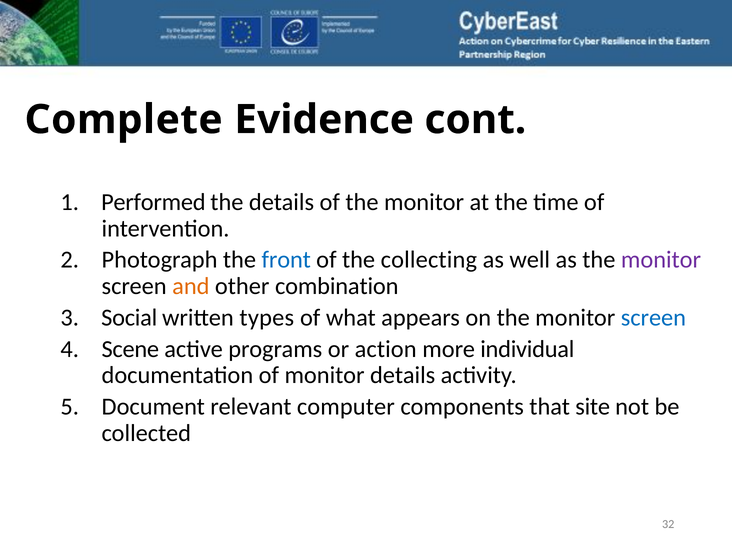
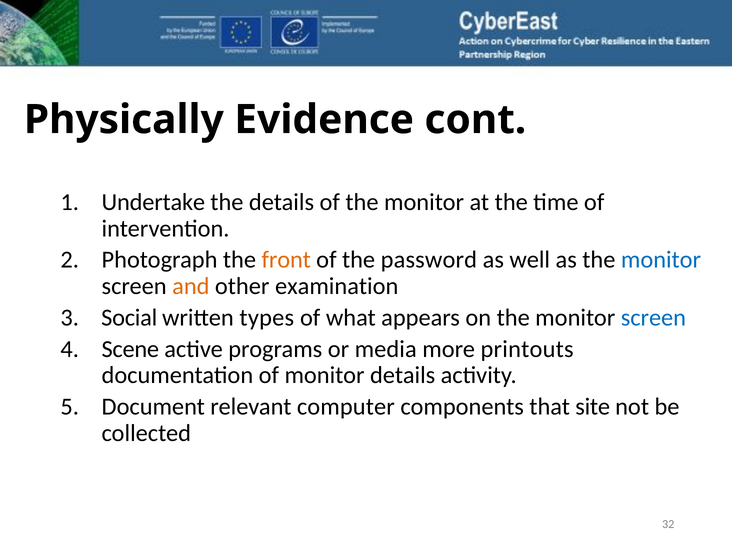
Complete: Complete -> Physically (124, 120)
Performed: Performed -> Undertake (153, 202)
front colour: blue -> orange (286, 260)
collecting: collecting -> password (429, 260)
monitor colour: purple -> blue (661, 260)
combination: combination -> examination (337, 286)
action: action -> media (386, 349)
individual: individual -> printouts (527, 349)
